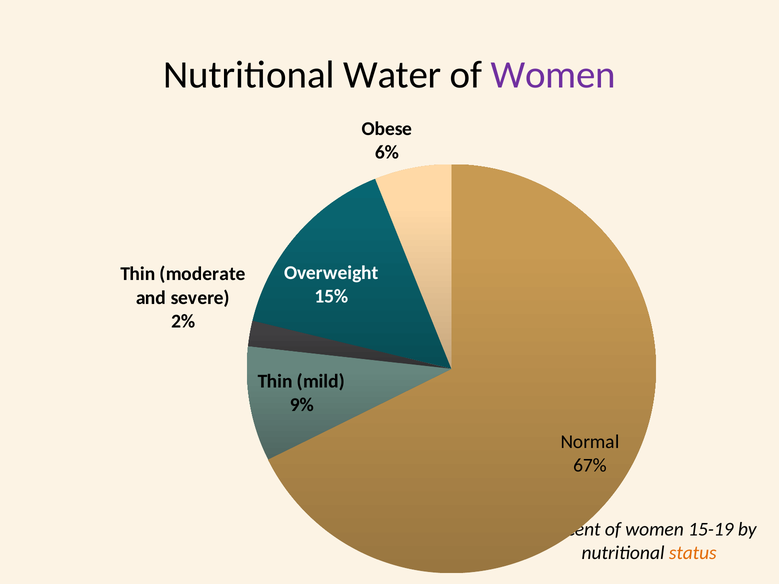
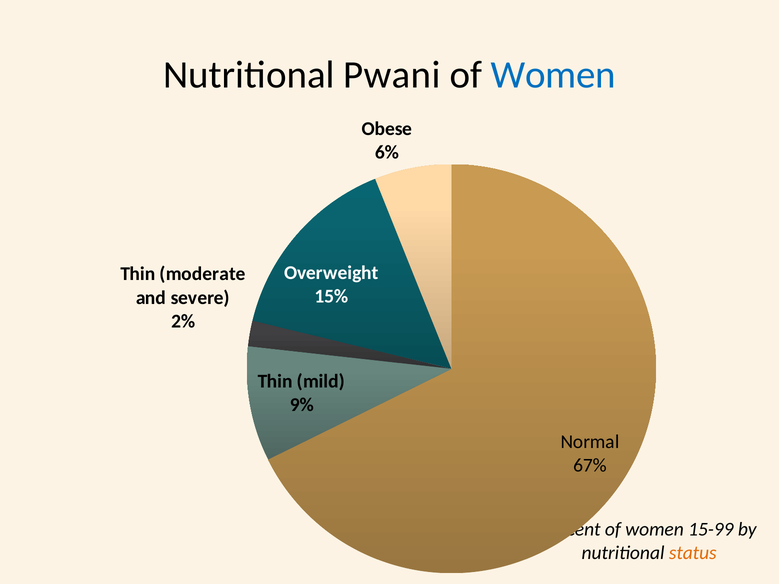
Water: Water -> Pwani (392, 75)
Women colour: purple -> blue (553, 75)
15-19: 15-19 -> 15-99 (711, 530)
